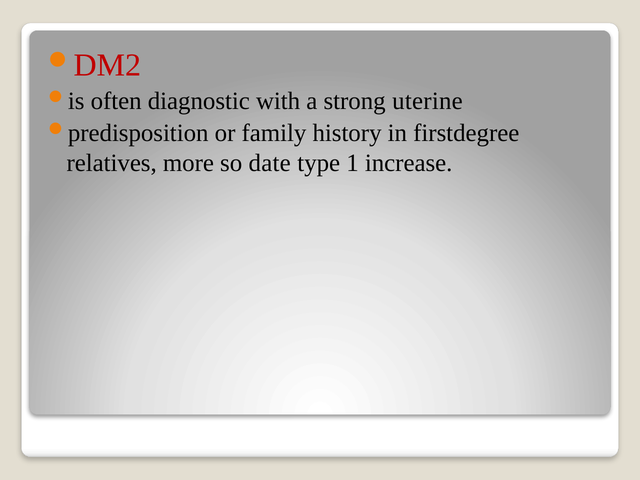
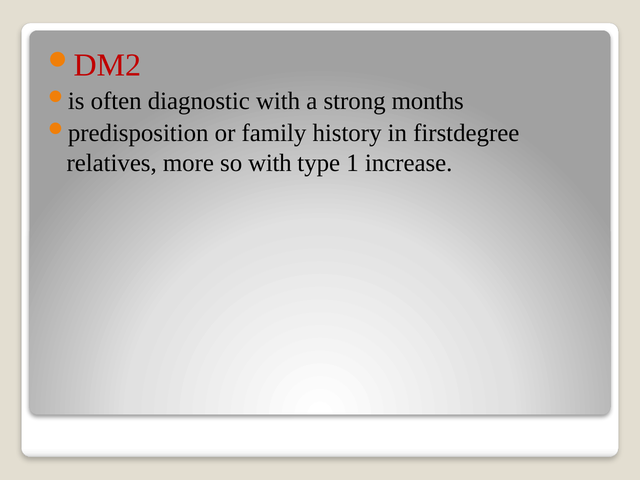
uterine: uterine -> months (428, 101)
so date: date -> with (270, 163)
